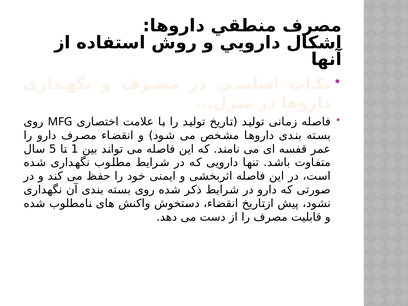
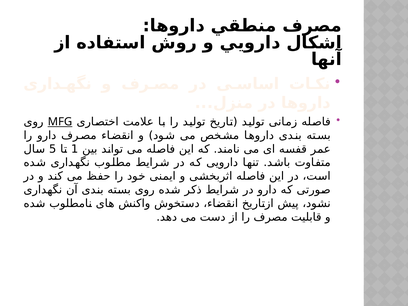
MFG underline: none -> present (60, 122)
